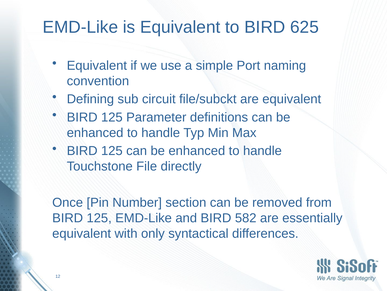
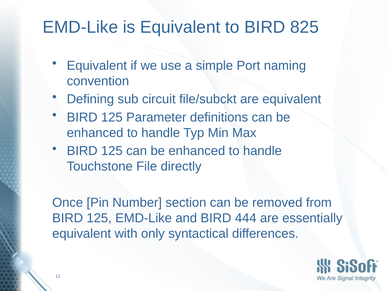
625: 625 -> 825 (305, 27)
582: 582 -> 444 (246, 218)
